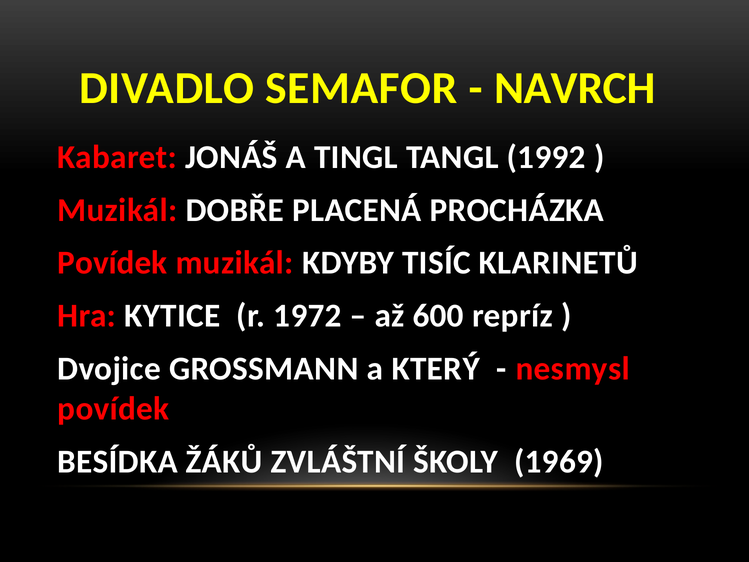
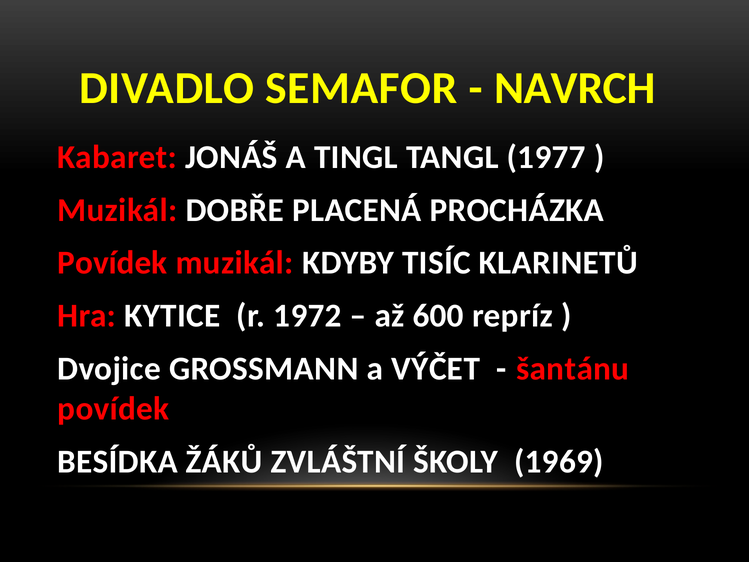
1992: 1992 -> 1977 (546, 157)
KTERÝ: KTERÝ -> VÝČET (436, 369)
nesmysl: nesmysl -> šantánu (573, 369)
